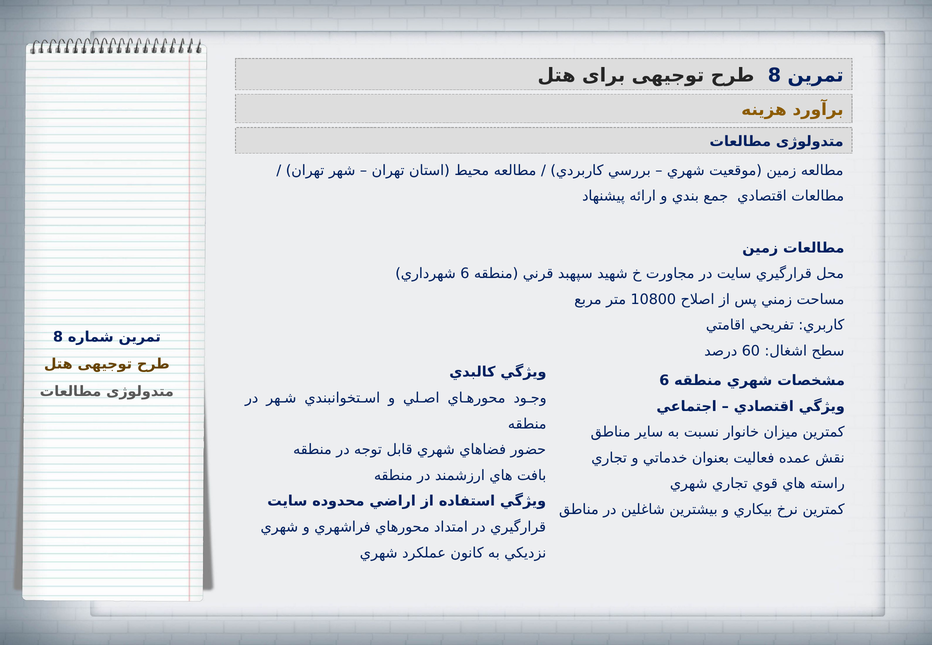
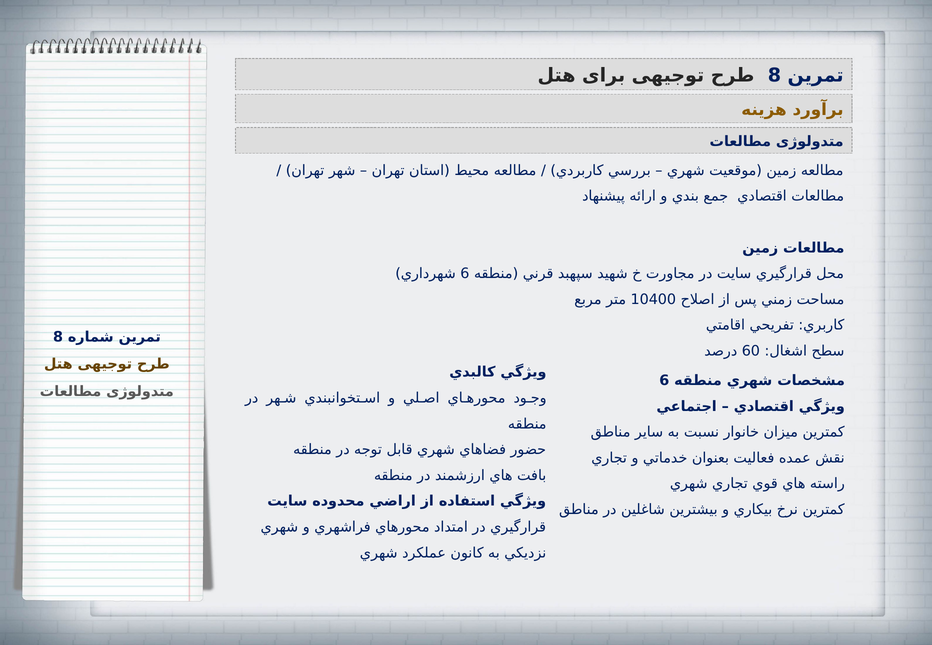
10800: 10800 -> 10400 (653, 300)
